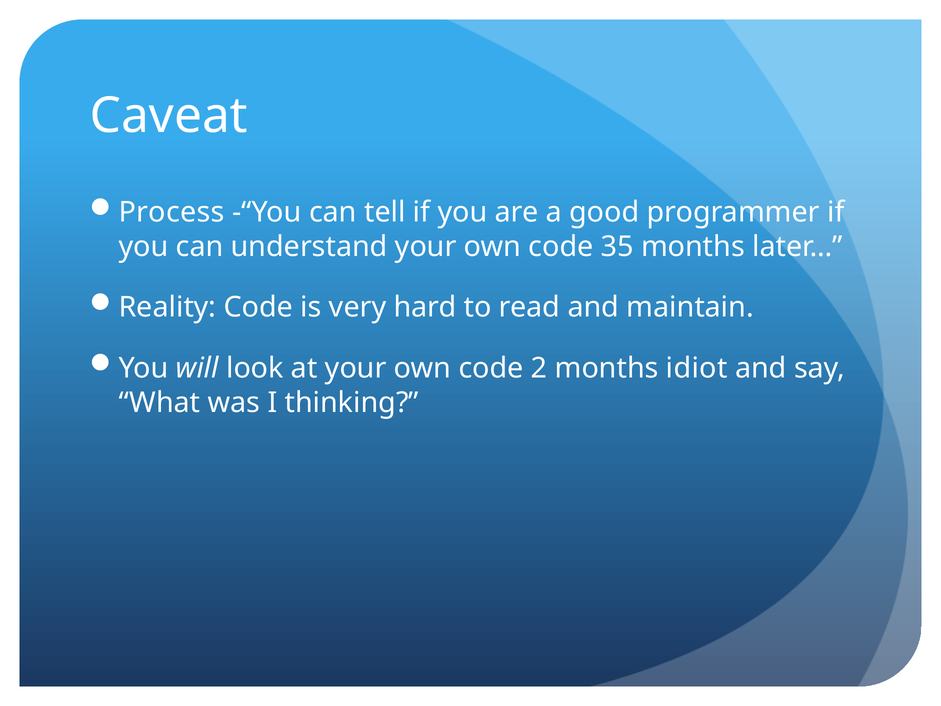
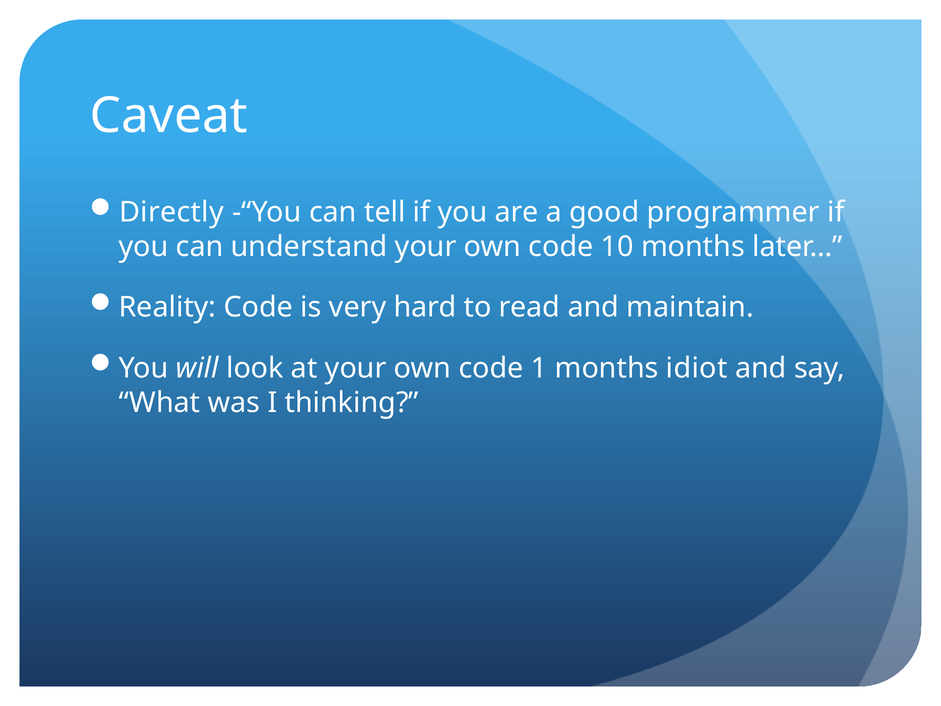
Process: Process -> Directly (171, 212)
35: 35 -> 10 (617, 247)
2: 2 -> 1 (539, 368)
